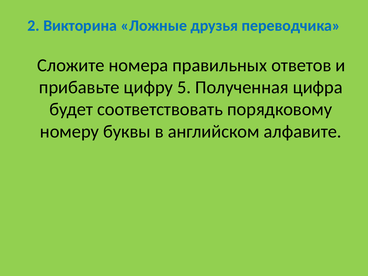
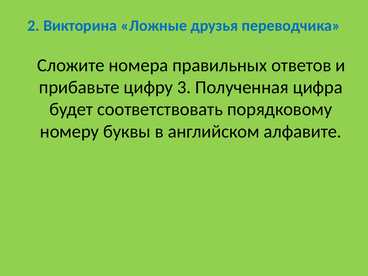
5: 5 -> 3 (184, 87)
